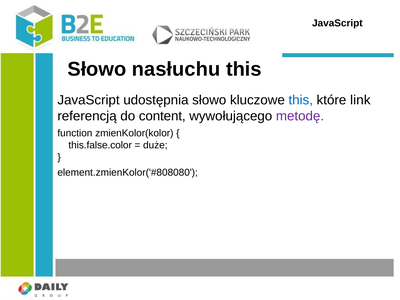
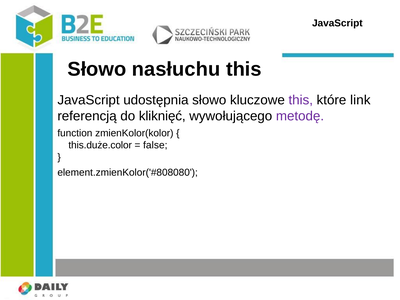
this colour: blue -> purple (301, 100)
content: content -> kliknięć (162, 116)
this.false.color: this.false.color -> this.duże.color (100, 145)
duże: duże -> false (155, 145)
